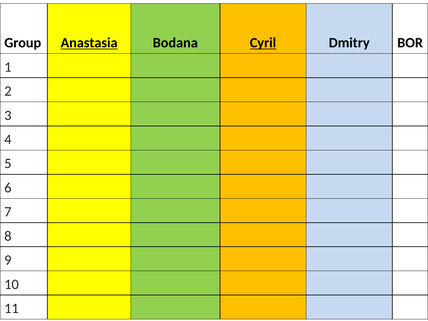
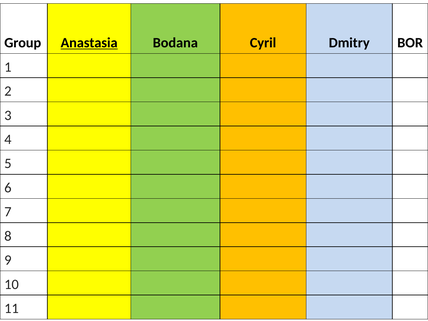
Cyril underline: present -> none (263, 43)
